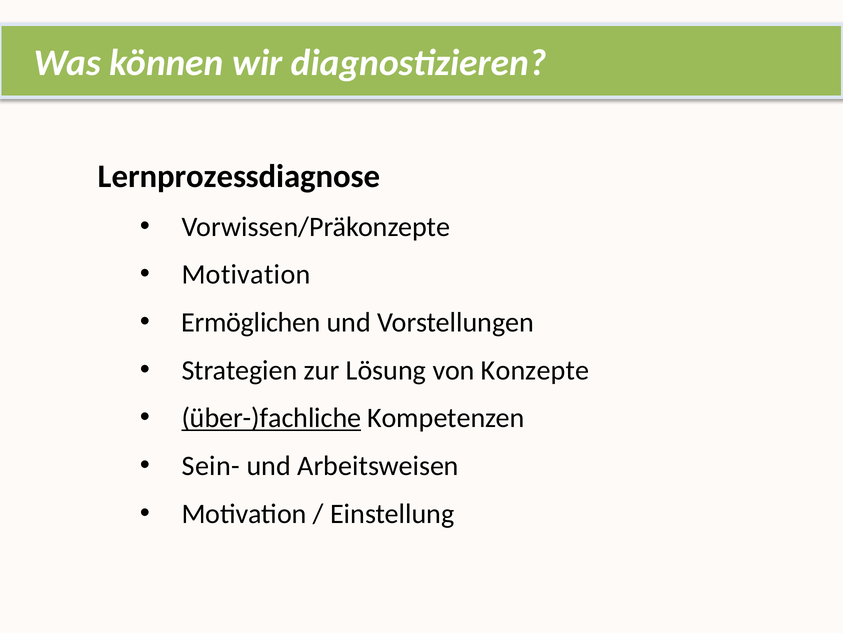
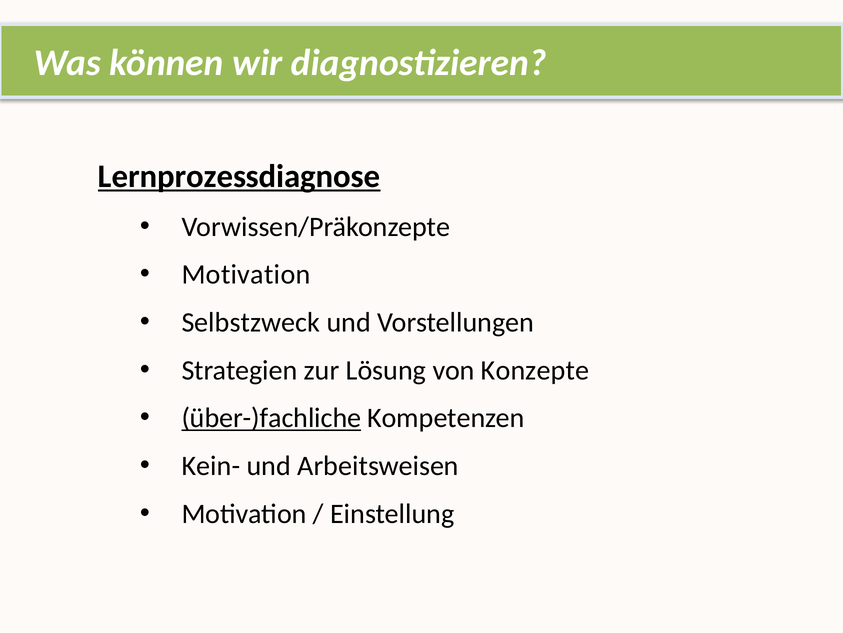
Lernprozessdiagnose underline: none -> present (239, 176)
Ermöglichen: Ermöglichen -> Selbstzweck (251, 322)
Sein-: Sein- -> Kein- (211, 465)
